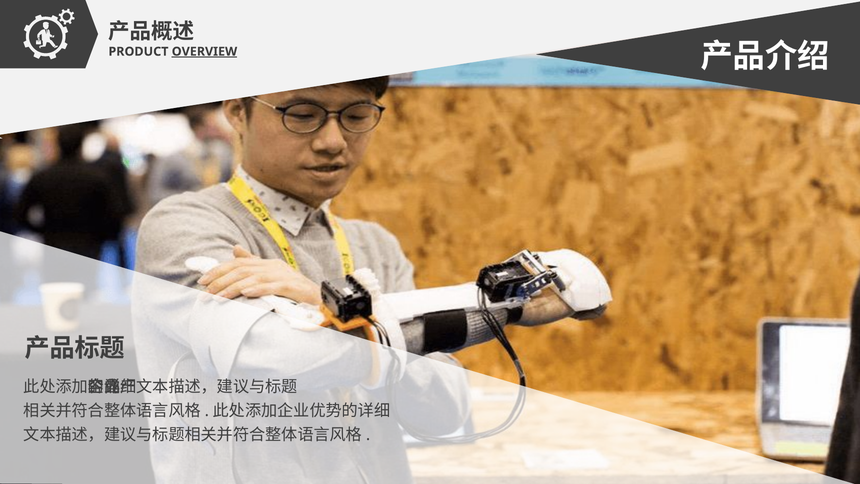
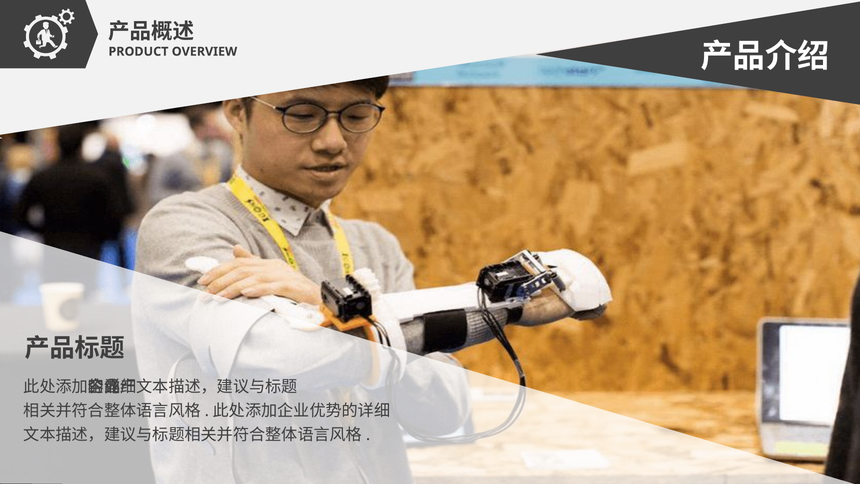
OVERVIEW underline: present -> none (204, 52)
